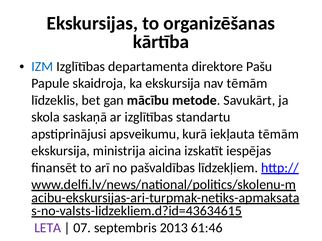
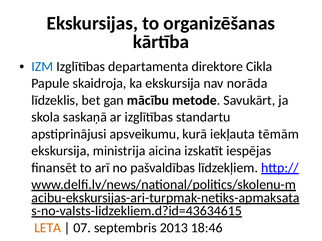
Pašu: Pašu -> Cikla (259, 67)
nav tēmām: tēmām -> norāda (247, 83)
LETA colour: purple -> orange (48, 228)
61:46: 61:46 -> 18:46 (207, 228)
